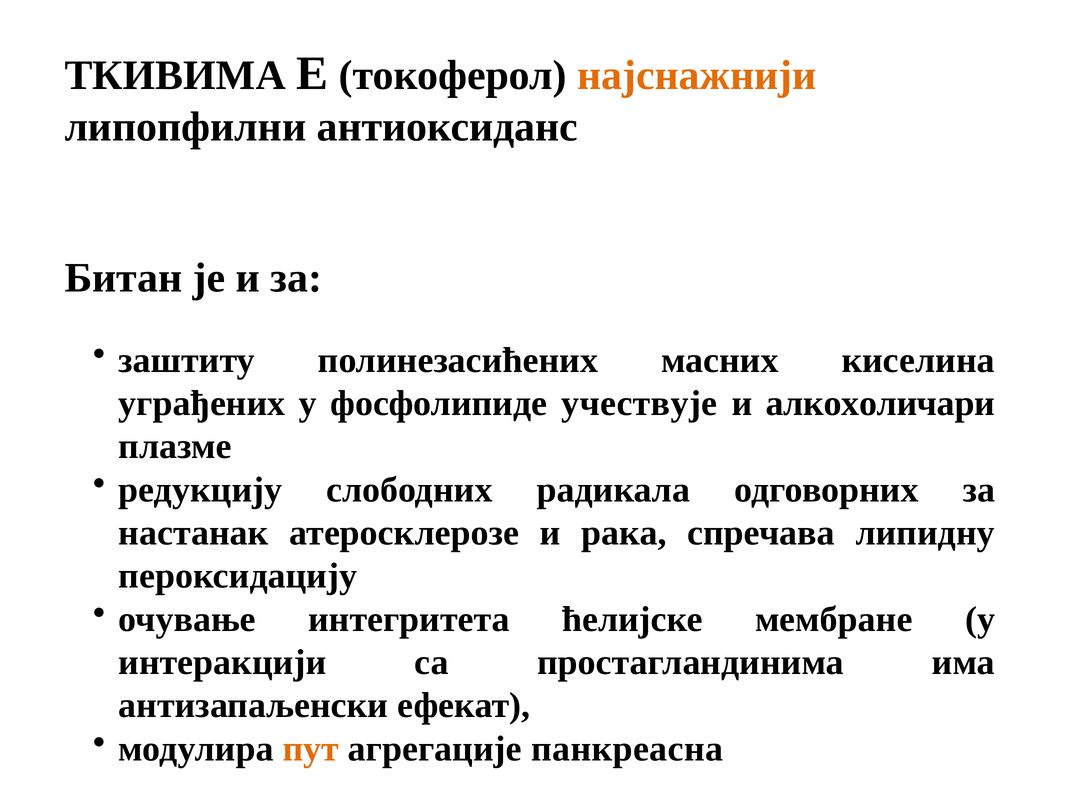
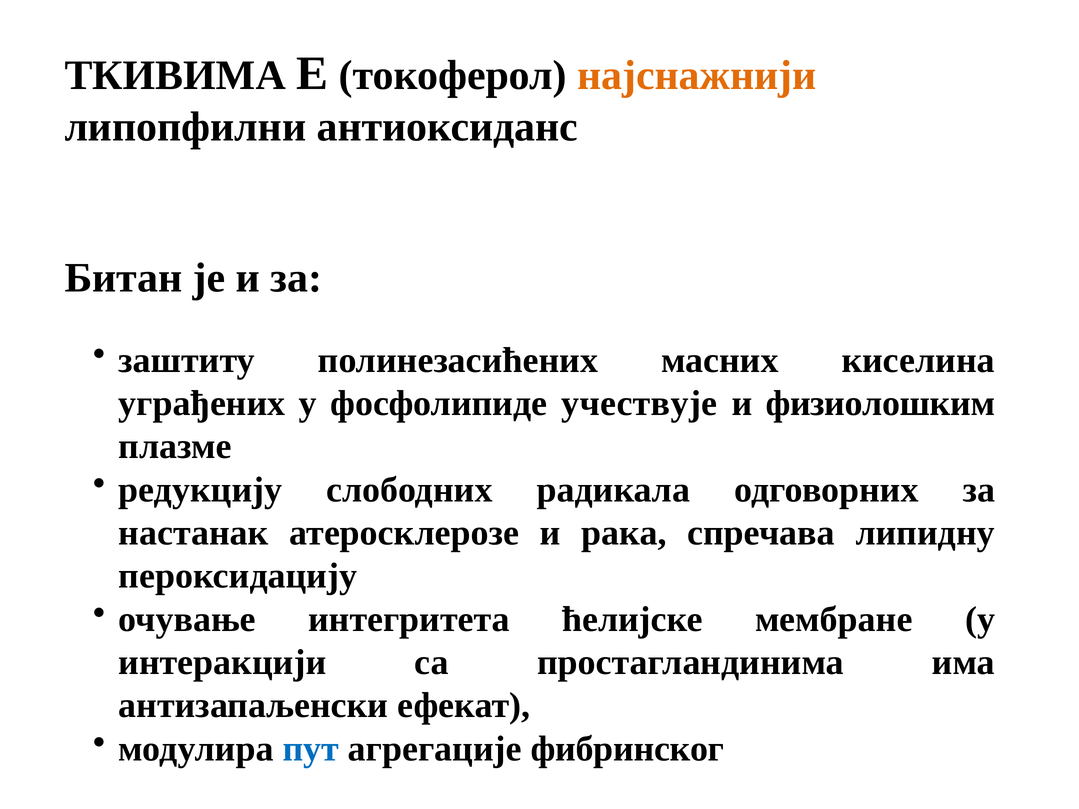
алкохоличари: алкохоличари -> физиолошким (880, 404)
пут colour: orange -> blue (311, 749)
панкреасна: панкреасна -> фибринског (627, 749)
